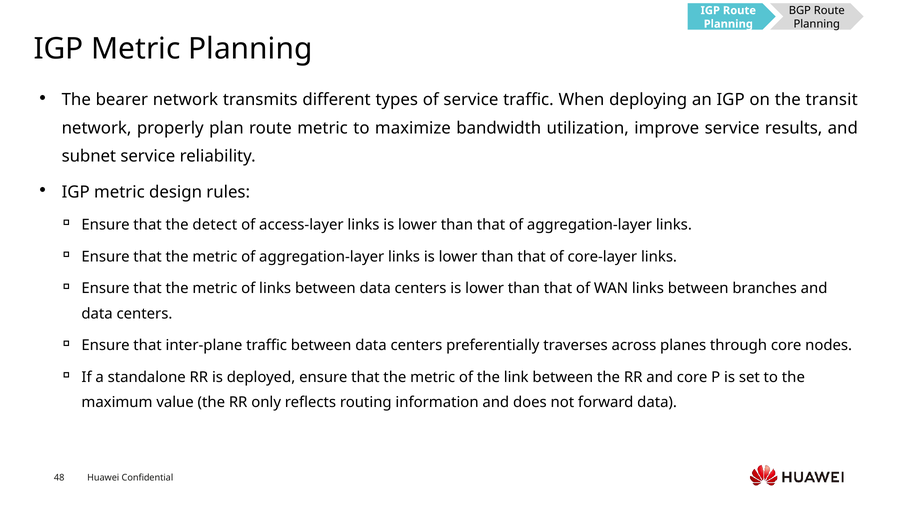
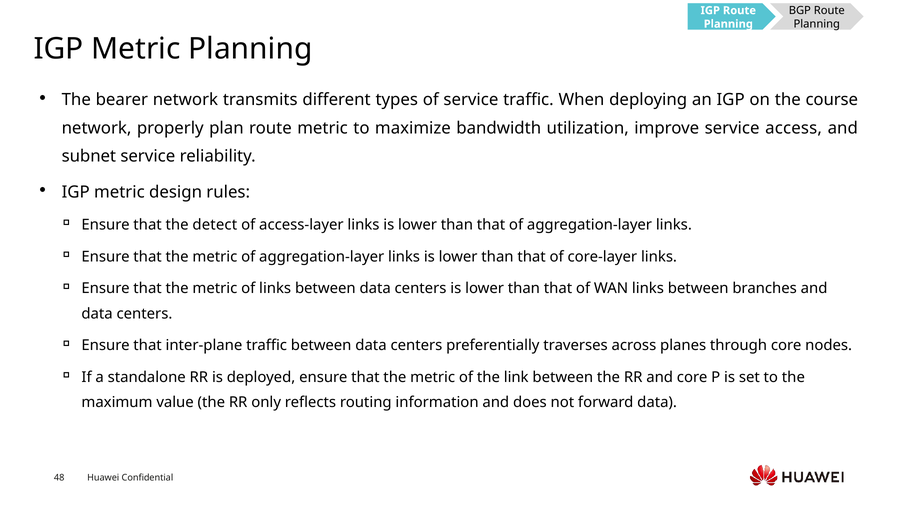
transit: transit -> course (832, 100)
results: results -> access (794, 128)
